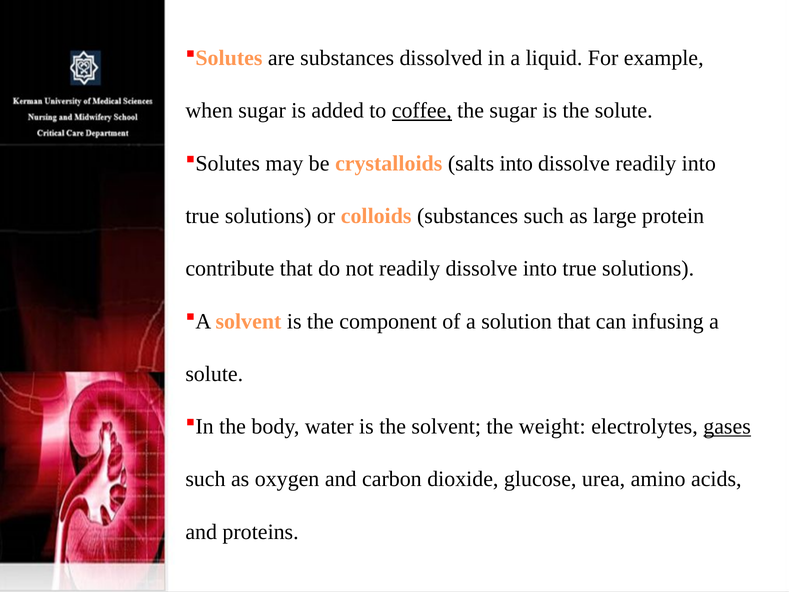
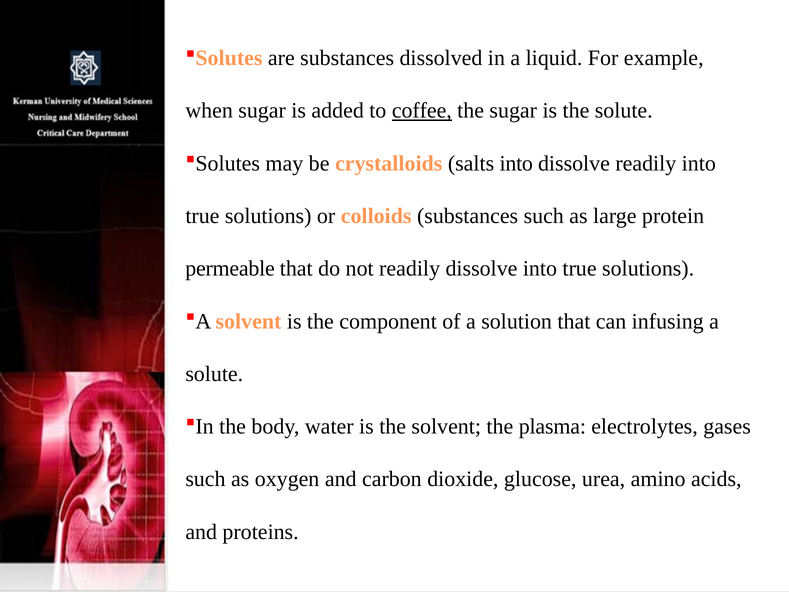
contribute: contribute -> permeable (230, 269)
weight: weight -> plasma (552, 426)
gases underline: present -> none (727, 426)
